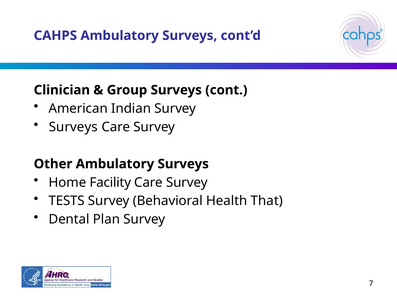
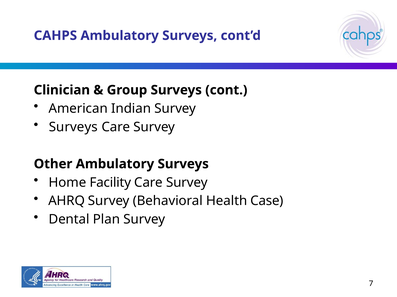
TESTS: TESTS -> AHRQ (67, 201)
That: That -> Case (267, 201)
